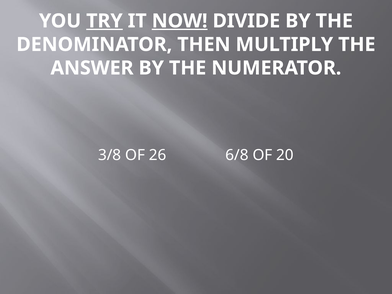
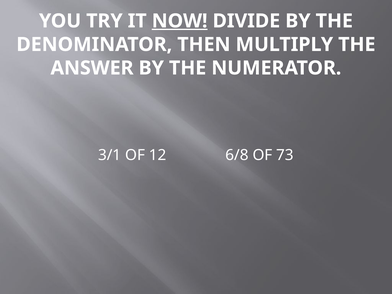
TRY underline: present -> none (104, 21)
3/8: 3/8 -> 3/1 (110, 155)
26: 26 -> 12 (158, 155)
20: 20 -> 73 (285, 155)
